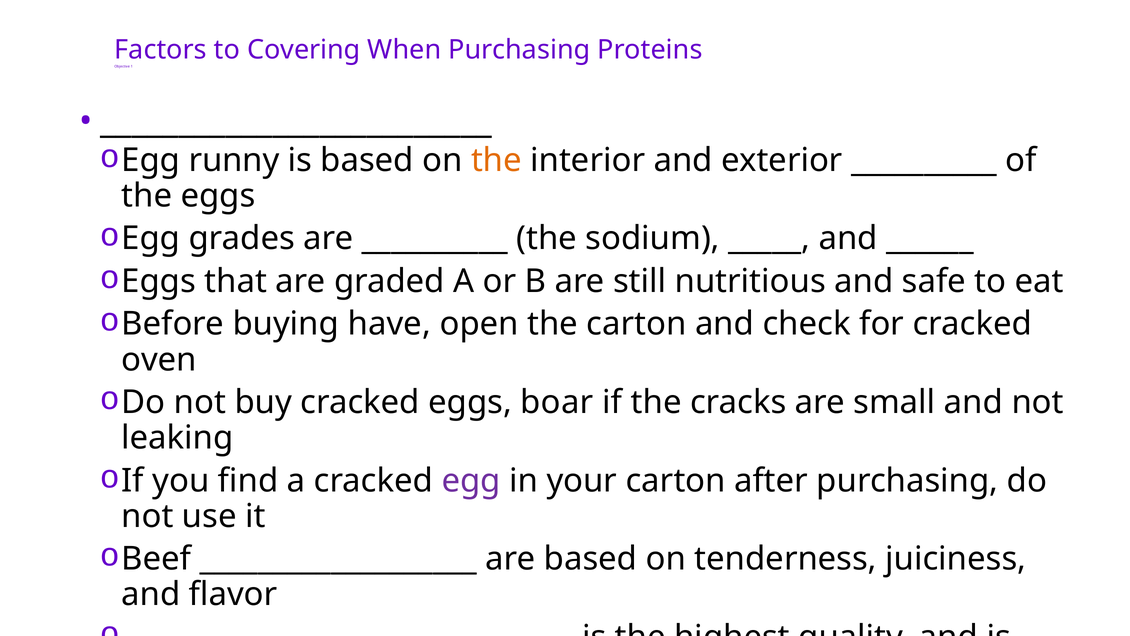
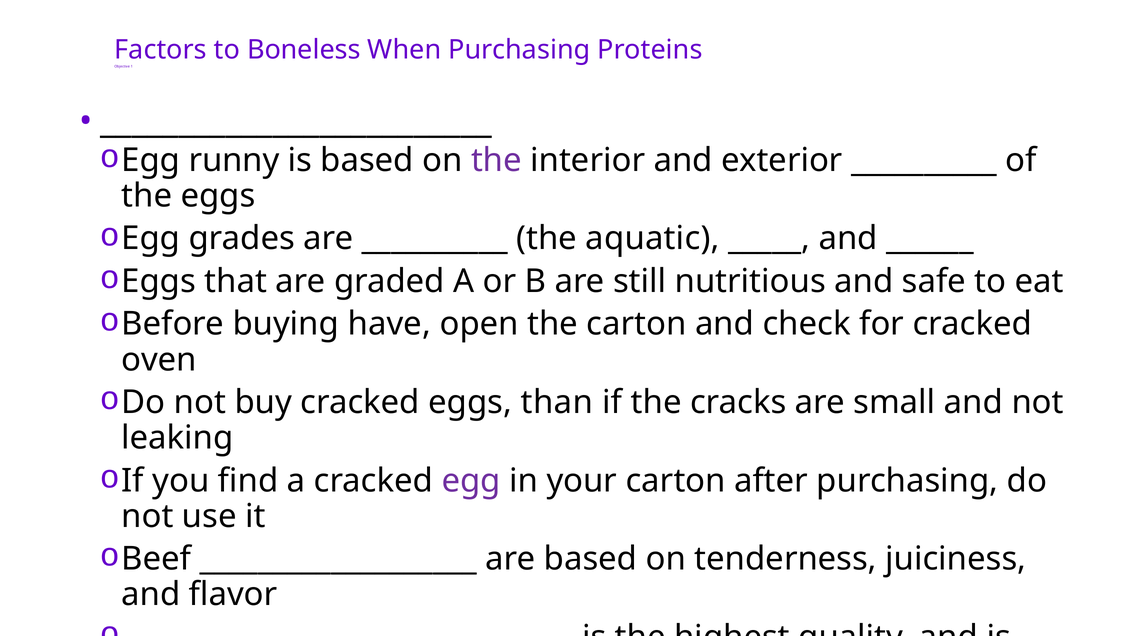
Covering: Covering -> Boneless (304, 50)
the colour: orange -> purple (496, 160)
sodium: sodium -> aquatic (652, 238)
boar: boar -> than (557, 402)
